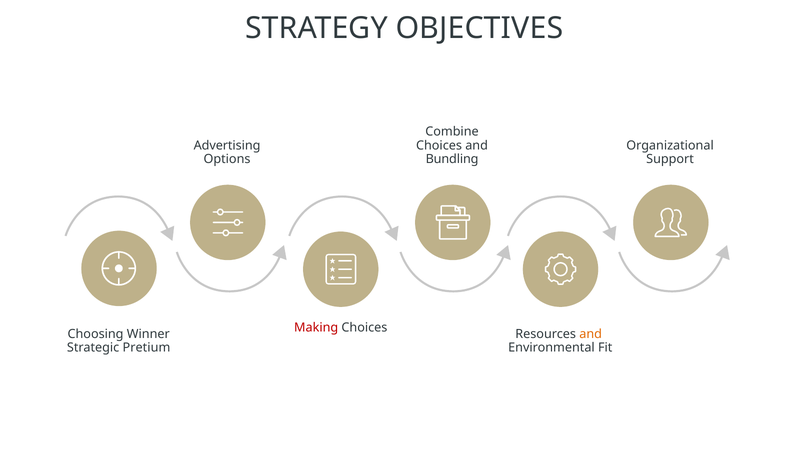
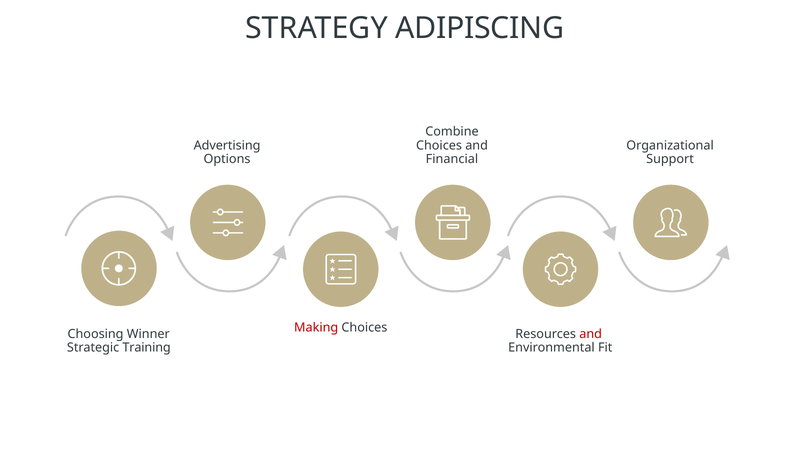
OBJECTIVES: OBJECTIVES -> ADIPISCING (480, 28)
Bundling: Bundling -> Financial (452, 159)
and colour: orange -> red (591, 334)
Pretium: Pretium -> Training (147, 348)
